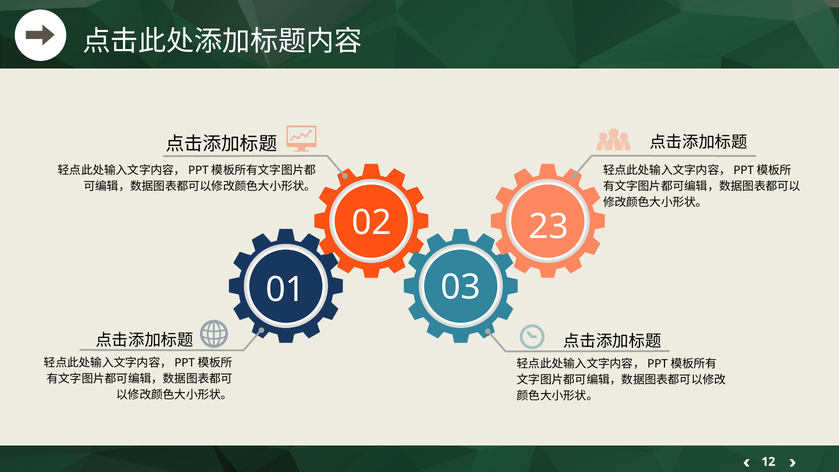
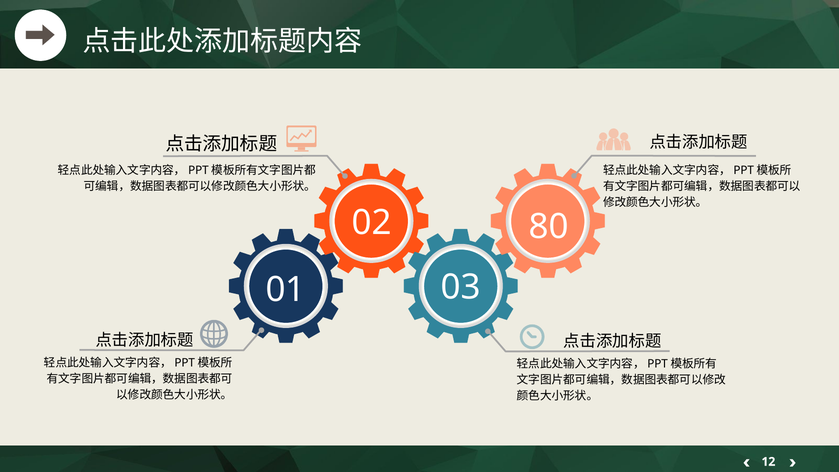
23: 23 -> 80 (549, 227)
